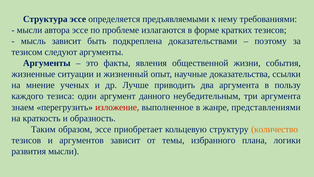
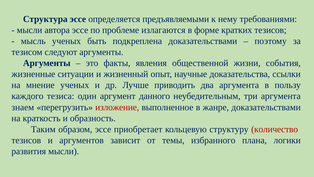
мысль зависит: зависит -> ученых (66, 41)
жанре представлениями: представлениями -> доказательствами (266, 107)
количество colour: orange -> red (275, 129)
